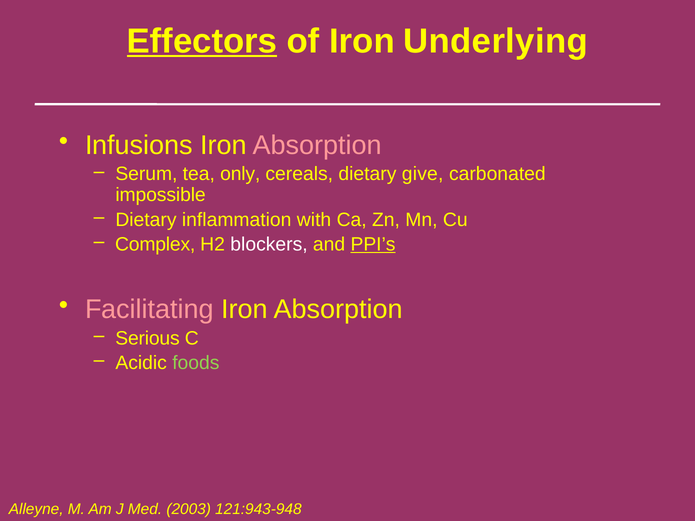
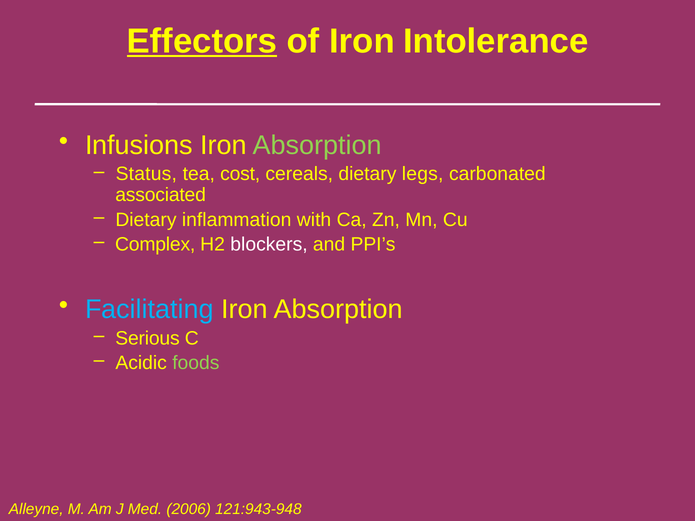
Underlying: Underlying -> Intolerance (496, 41)
Absorption colour: pink -> light green (317, 145)
Serum: Serum -> Status (146, 174)
only: only -> cost (240, 174)
give: give -> legs (423, 174)
impossible: impossible -> associated (161, 195)
PPI’s underline: present -> none (373, 244)
Facilitating colour: pink -> light blue (149, 309)
2003: 2003 -> 2006 (189, 509)
